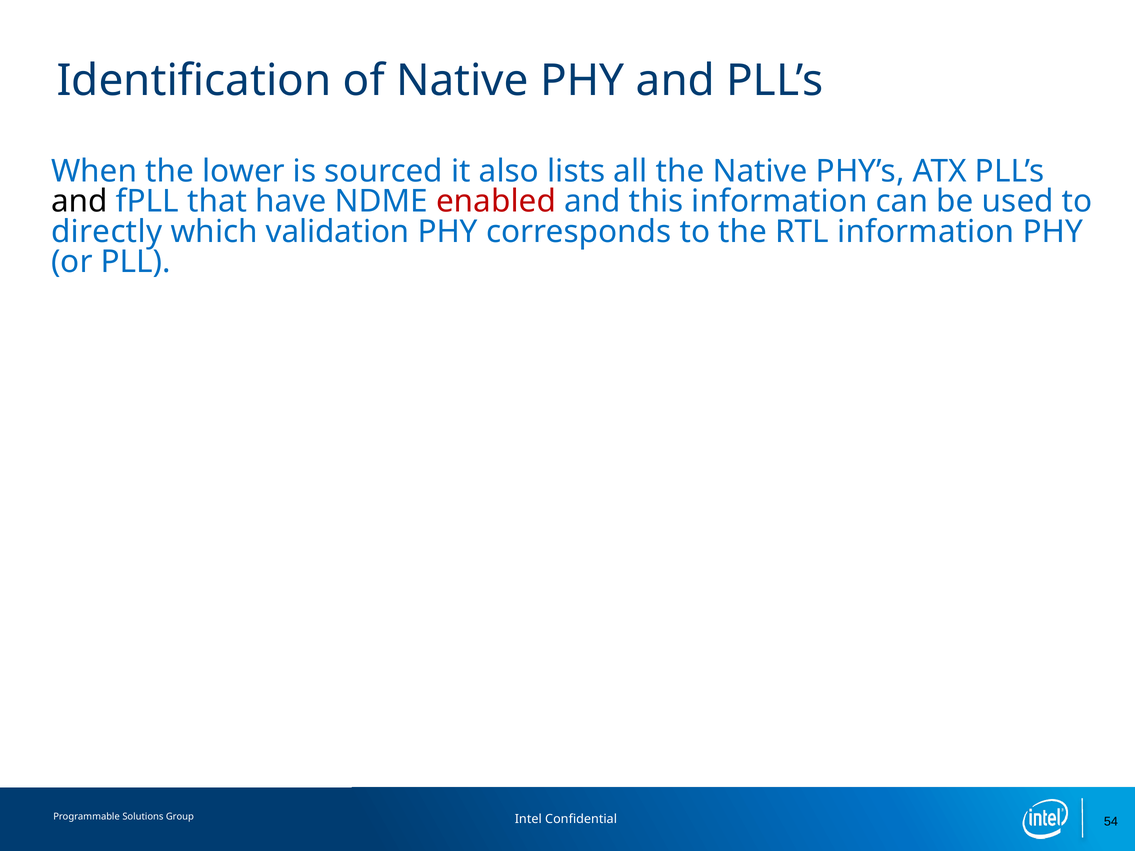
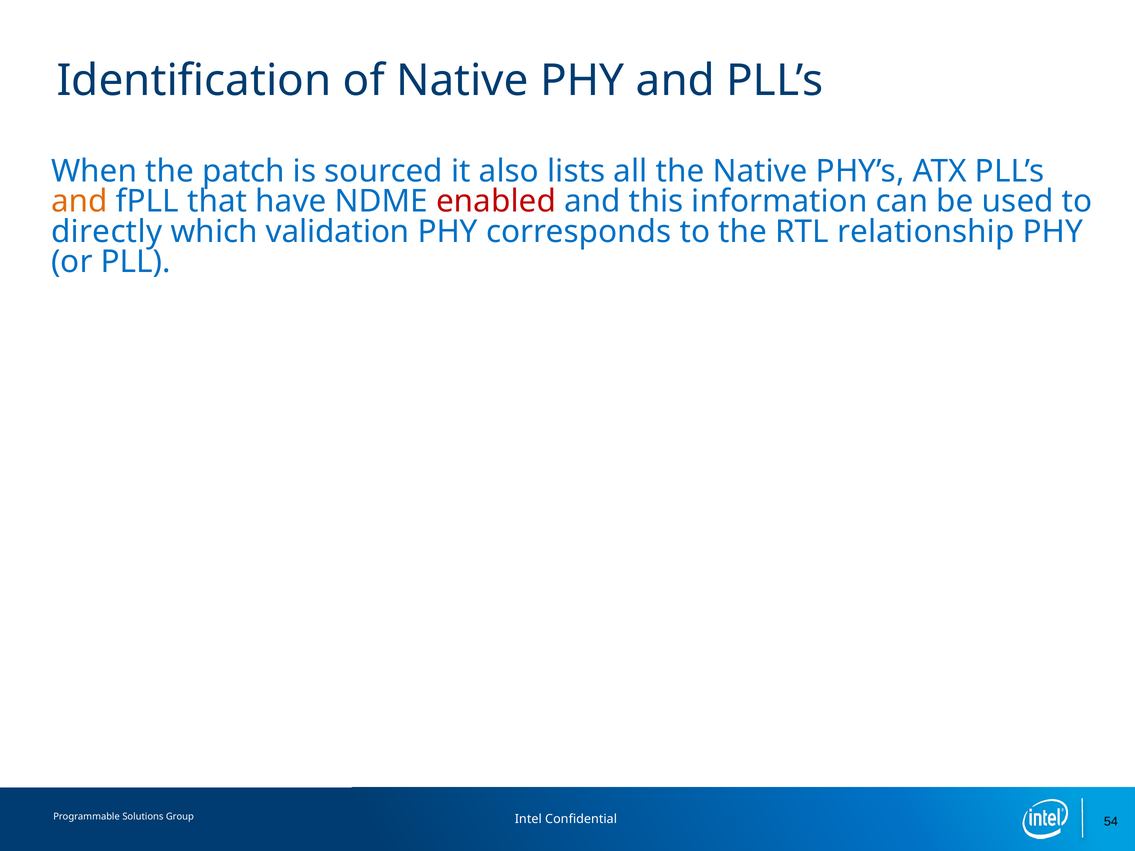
lower: lower -> patch (244, 171)
and colour: black -> orange (79, 202)
RTL information: information -> relationship (926, 232)
